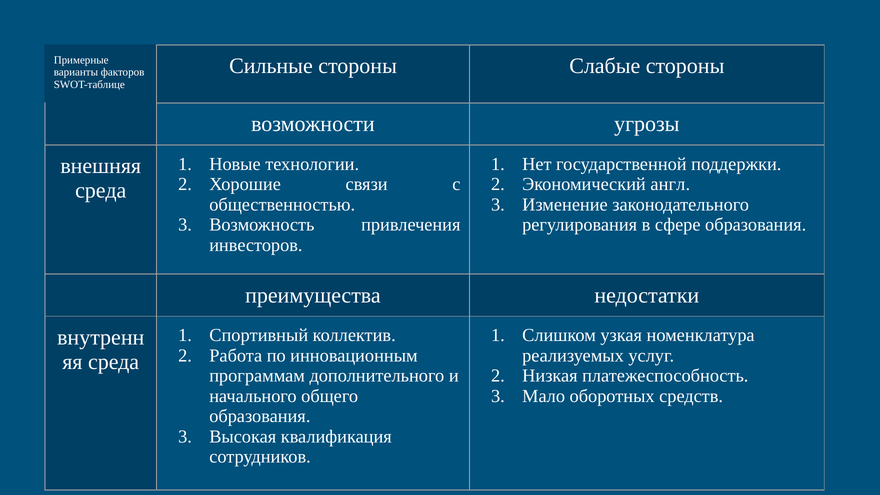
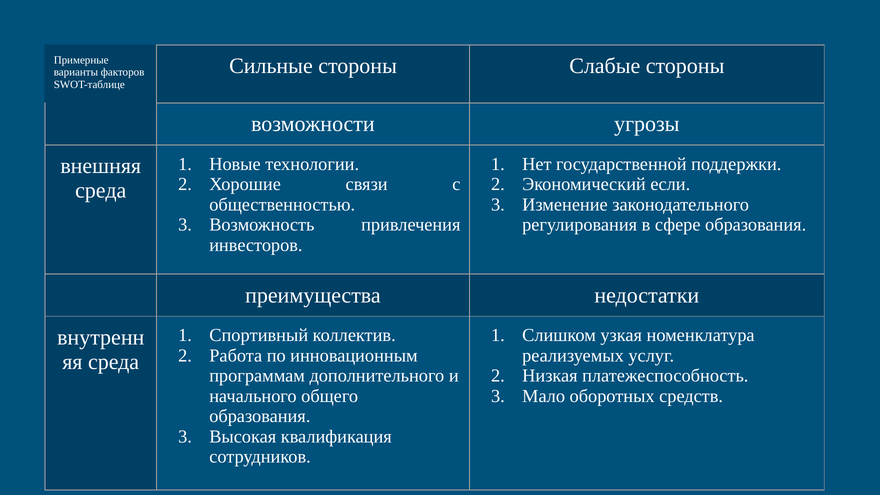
англ: англ -> если (670, 184)
